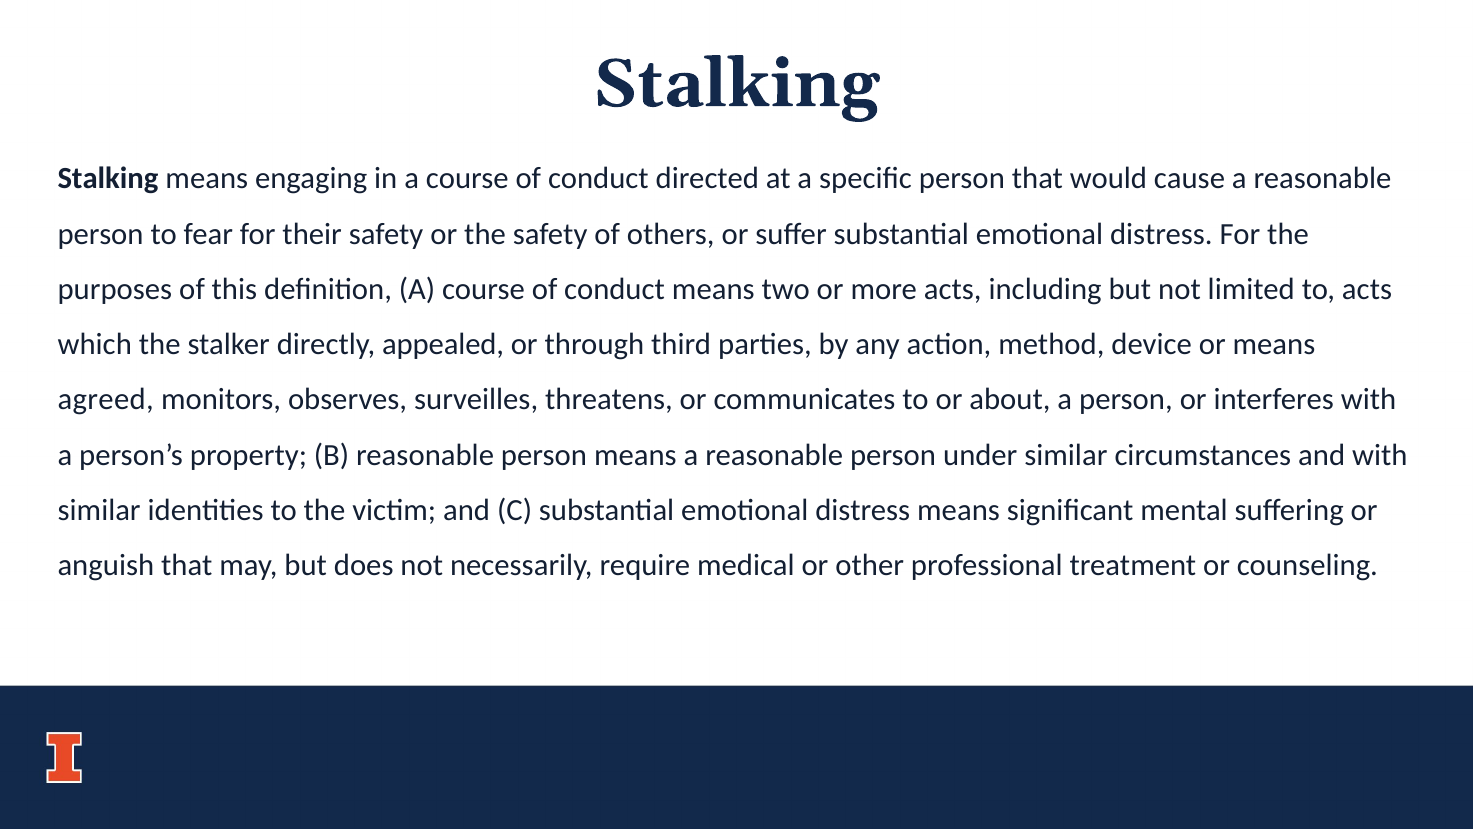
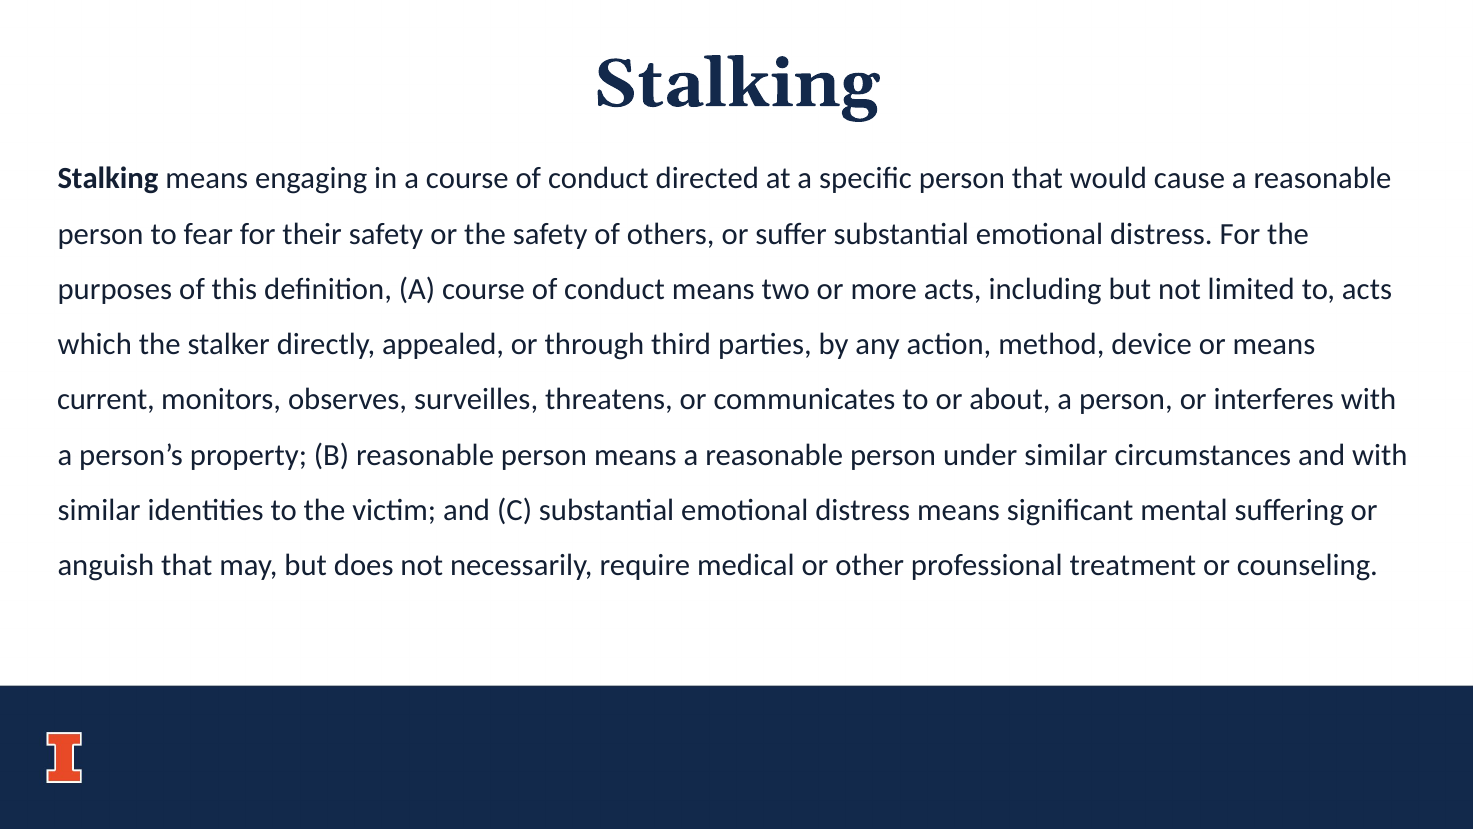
agreed: agreed -> current (106, 400)
